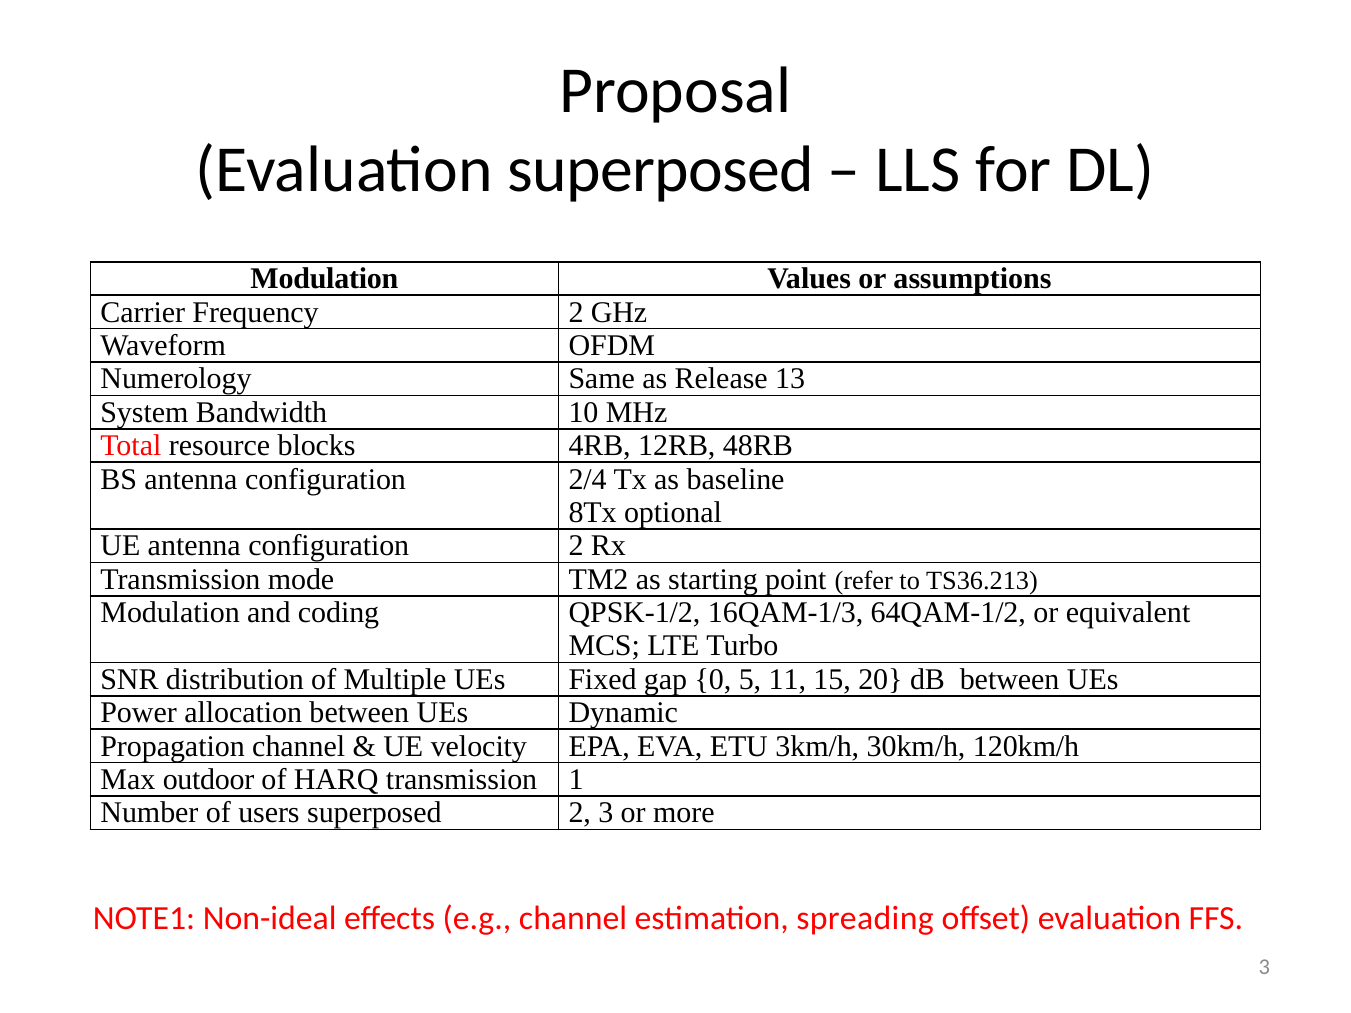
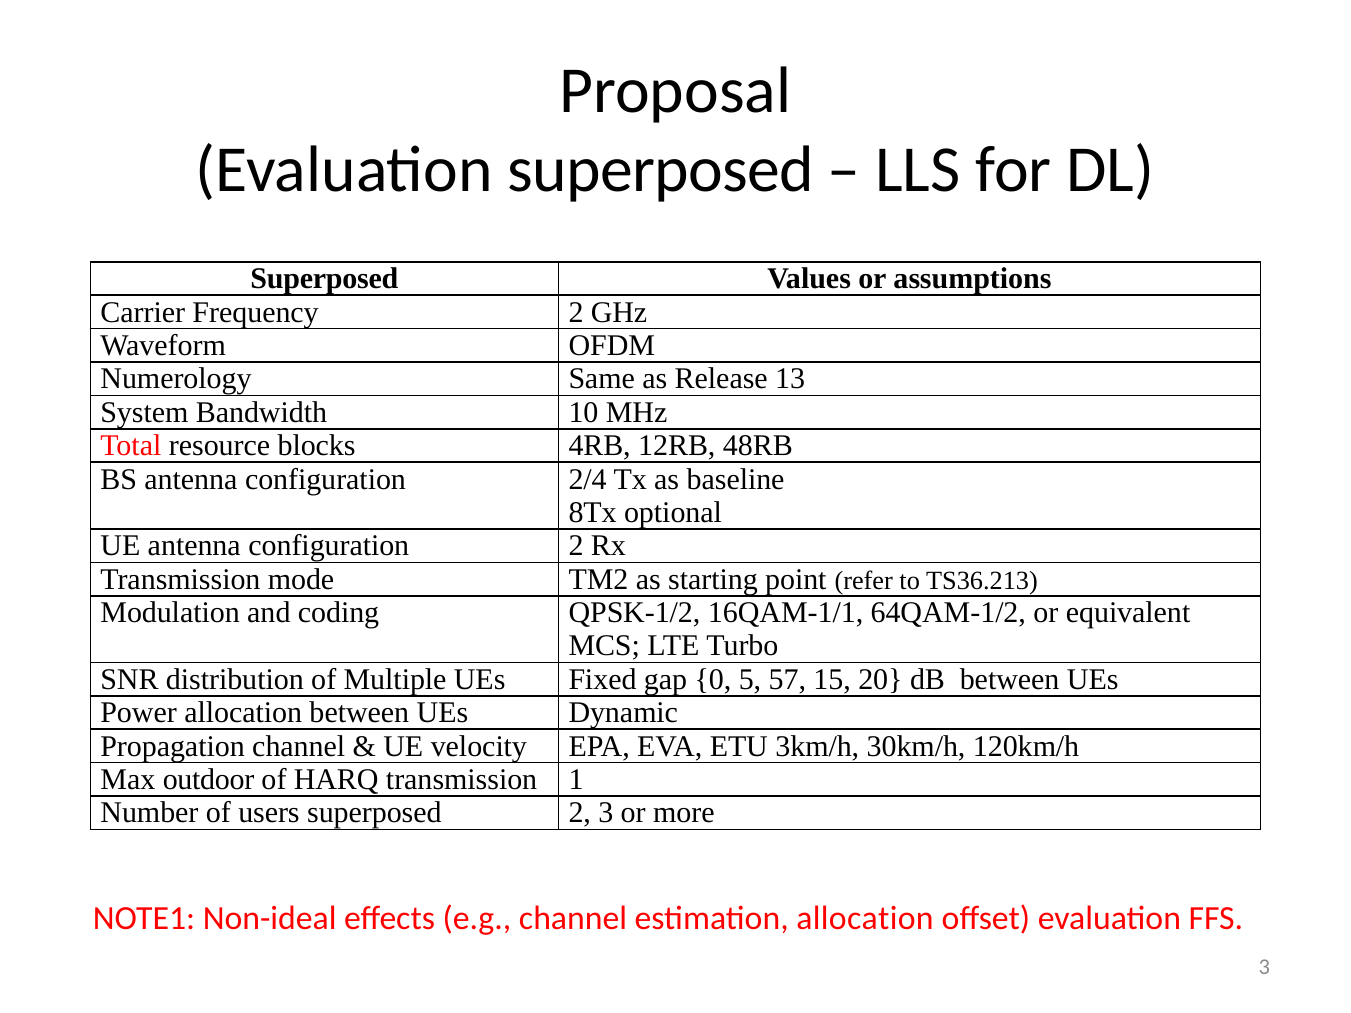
Modulation: Modulation -> Superposed (324, 279)
16QAM-1/3: 16QAM-1/3 -> 16QAM-1/1 (786, 613)
11: 11 -> 57 (787, 680)
estimation spreading: spreading -> allocation (865, 919)
